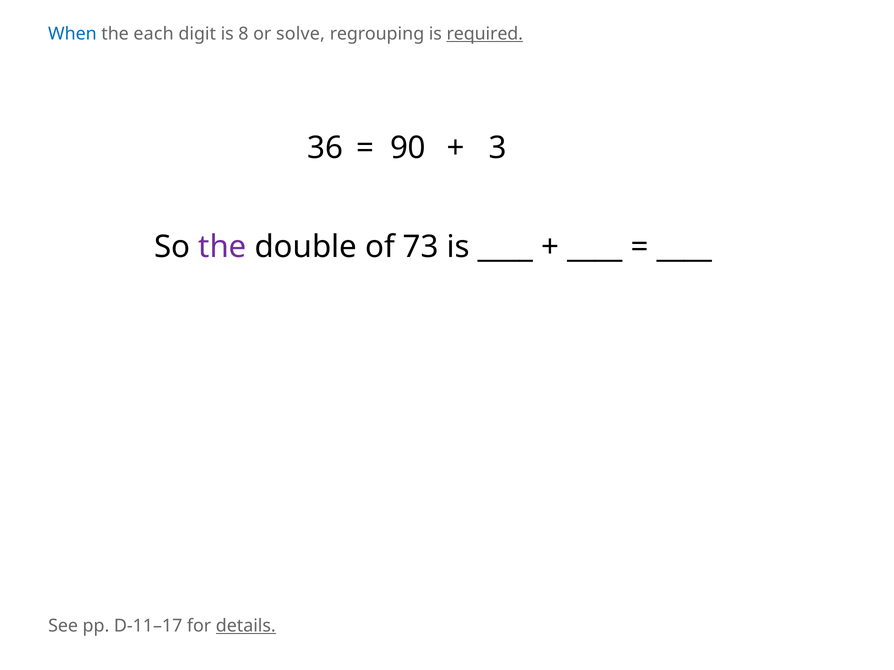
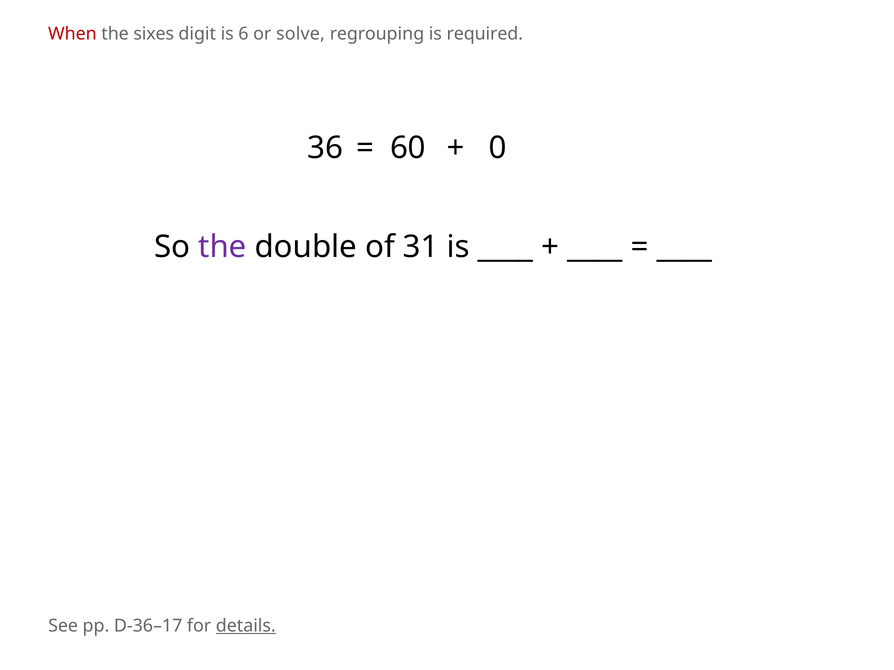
When colour: blue -> red (72, 34)
each: each -> sixes (154, 34)
8: 8 -> 6 (243, 34)
required underline: present -> none (485, 34)
90: 90 -> 60 (408, 148)
3: 3 -> 0 (498, 148)
73: 73 -> 31 (421, 247)
D-11–17: D-11–17 -> D-36–17 (148, 626)
